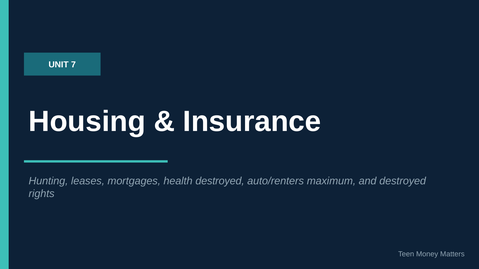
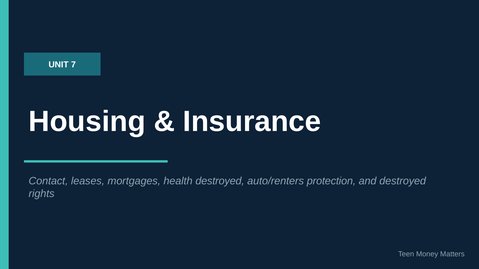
Hunting: Hunting -> Contact (48, 181)
maximum: maximum -> protection (331, 181)
